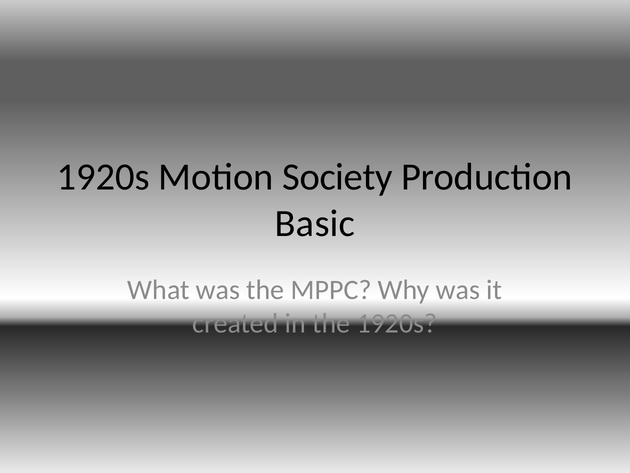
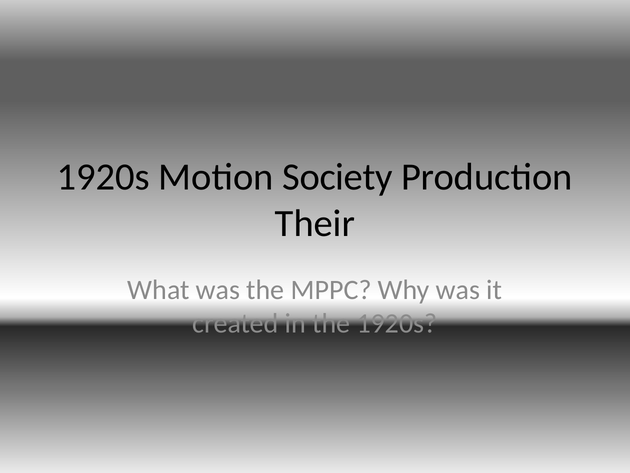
Basic: Basic -> Their (315, 223)
